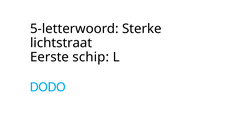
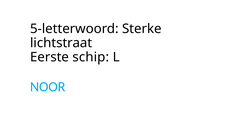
DODO: DODO -> NOOR (48, 87)
